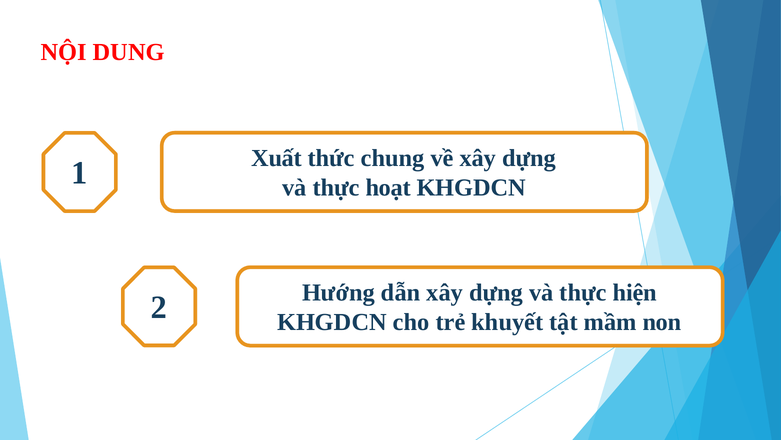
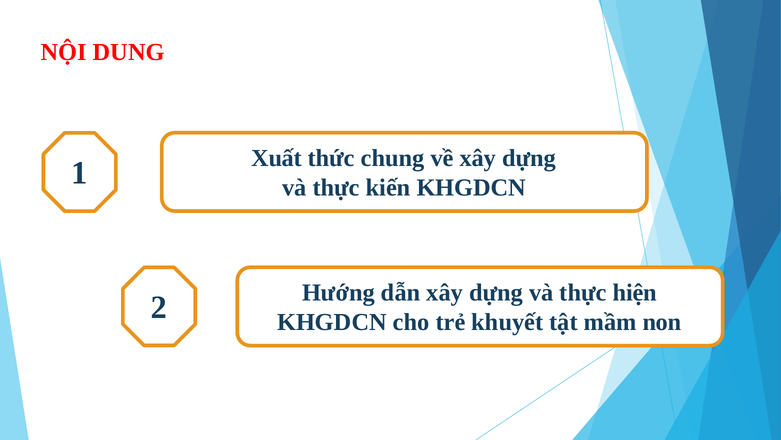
hoạt: hoạt -> kiến (388, 187)
